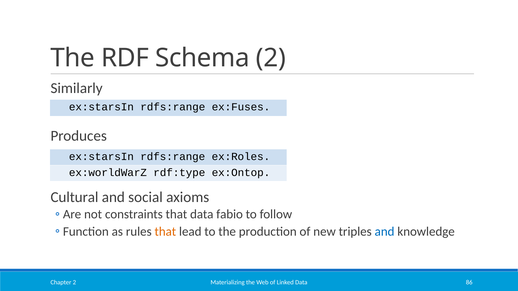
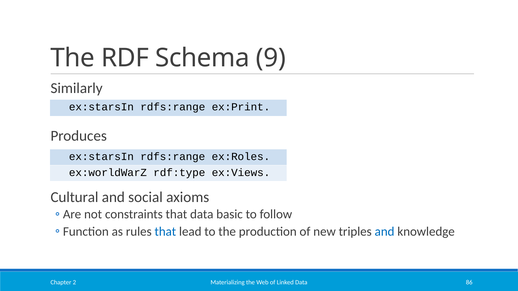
Schema 2: 2 -> 9 (271, 58)
ex:Fuses: ex:Fuses -> ex:Print (241, 107)
ex:Ontop: ex:Ontop -> ex:Views (241, 173)
fabio: fabio -> basic (230, 215)
that colour: orange -> blue (165, 232)
